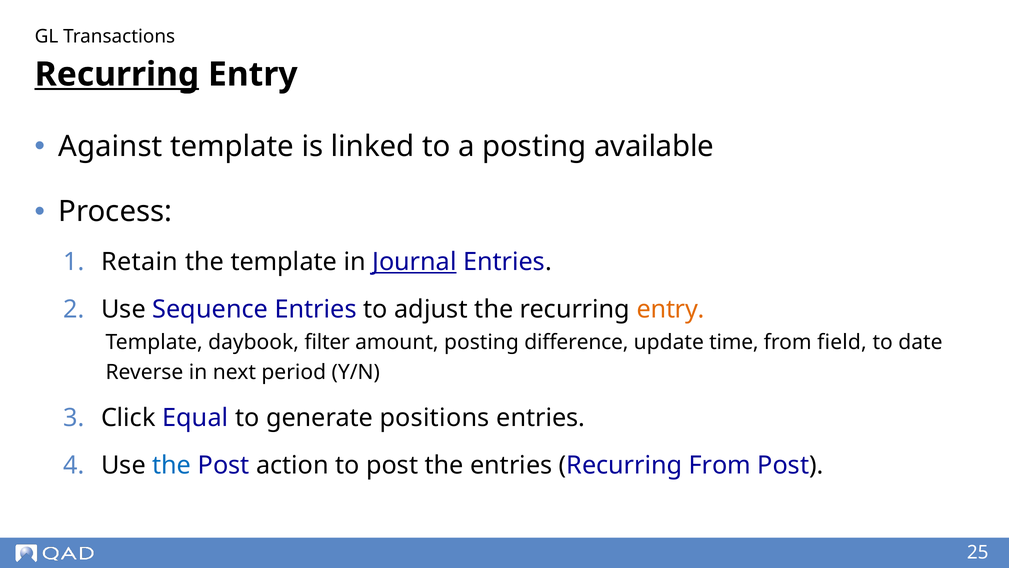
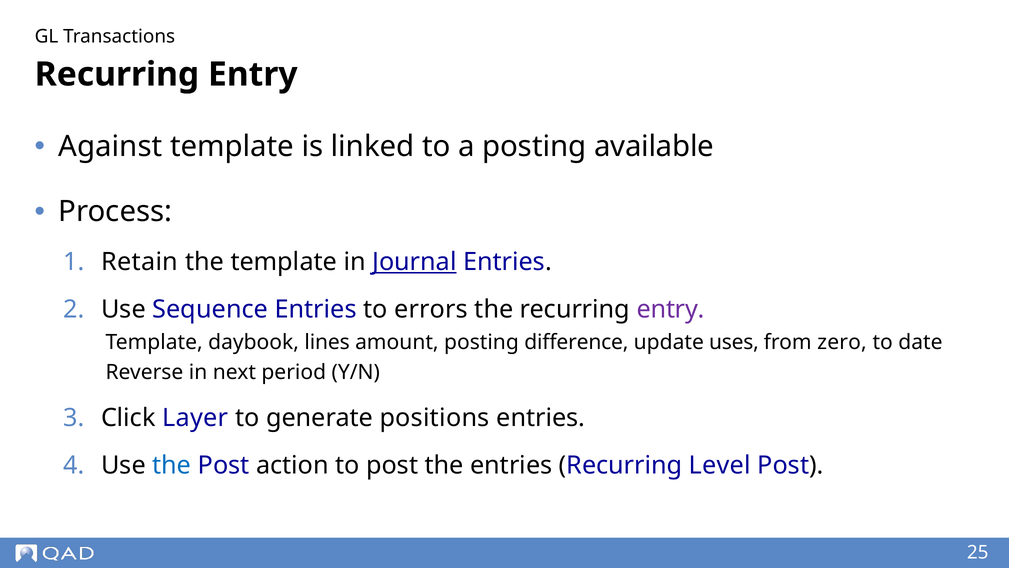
Recurring underline: present -> none (117, 74)
adjust: adjust -> errors (431, 309)
entry colour: orange -> purple (671, 309)
filter: filter -> lines (327, 342)
time: time -> uses (734, 342)
field: field -> zero (842, 342)
Equal: Equal -> Layer (195, 417)
Recurring From: From -> Level (720, 465)
